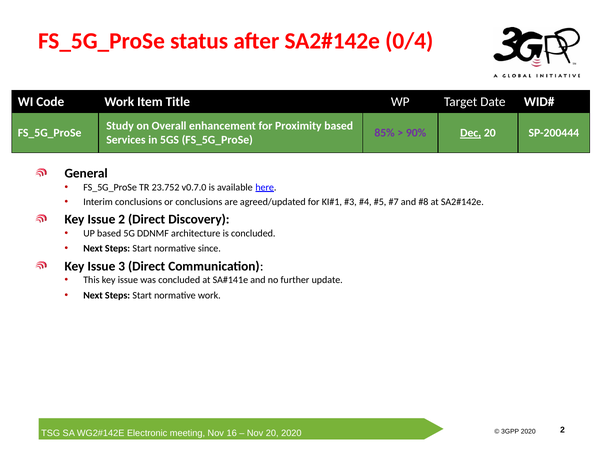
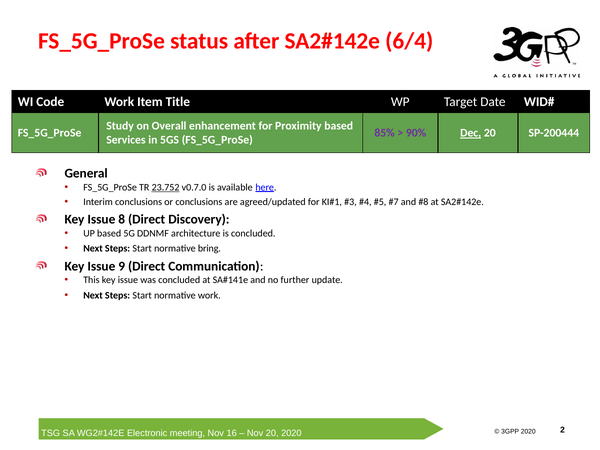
0/4: 0/4 -> 6/4 (409, 41)
23.752 underline: none -> present (166, 187)
Issue 2: 2 -> 8 (122, 220)
since: since -> bring (209, 249)
3: 3 -> 9 (122, 266)
